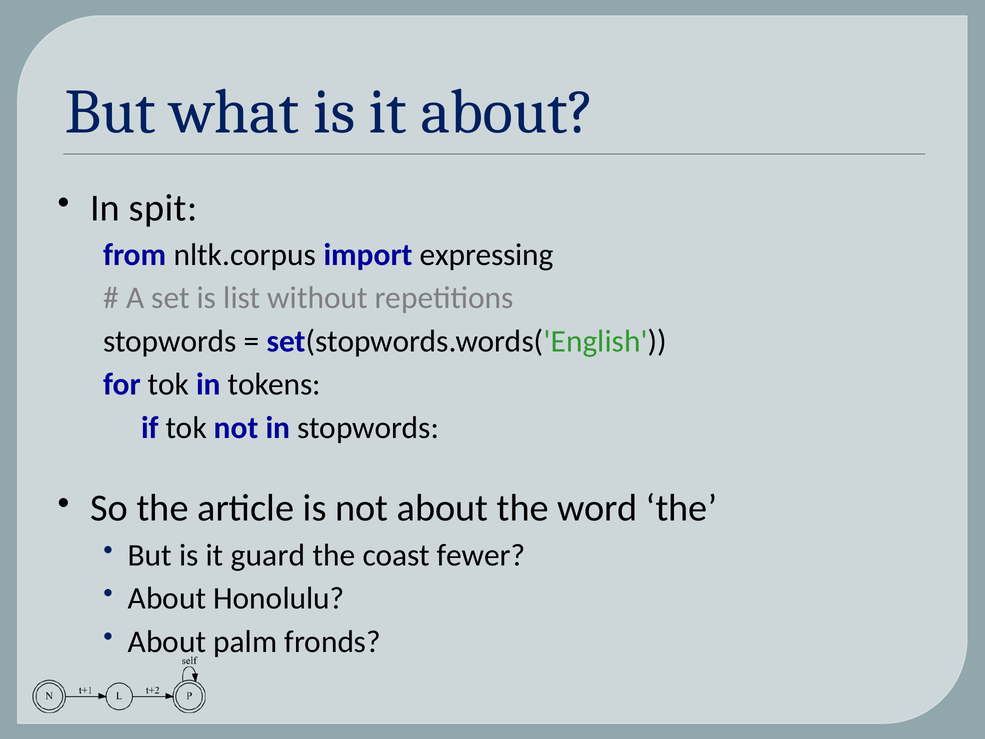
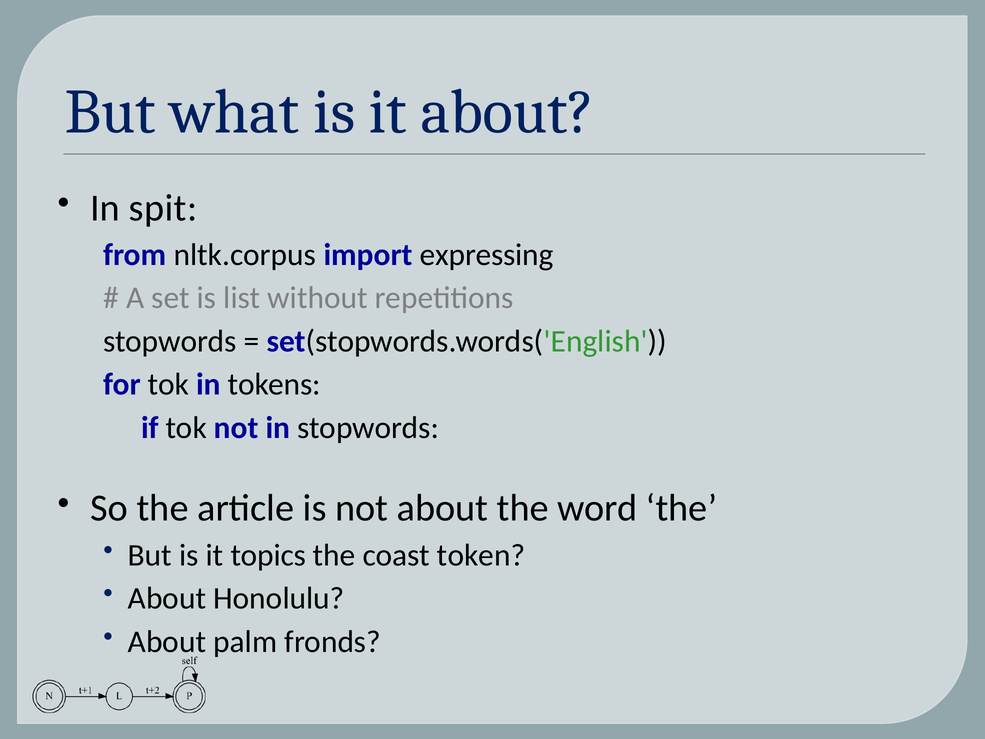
guard: guard -> topics (268, 555)
fewer: fewer -> token (481, 555)
